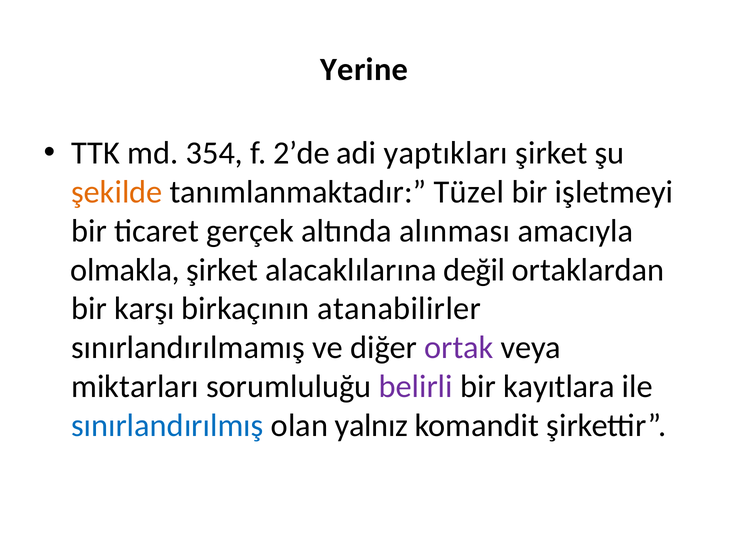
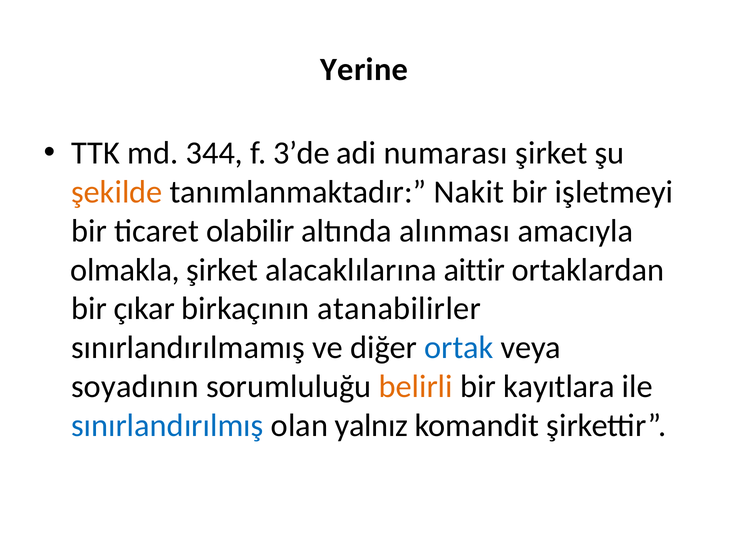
354: 354 -> 344 (214, 153)
2’de: 2’de -> 3’de (301, 153)
yaptıkları: yaptıkları -> numarası (446, 153)
Tüzel: Tüzel -> Nakit (469, 192)
gerçek: gerçek -> olabilir (250, 231)
değil: değil -> aittir (474, 270)
karşı: karşı -> çıkar (144, 309)
ortak colour: purple -> blue (459, 348)
miktarları: miktarları -> soyadının (135, 386)
belirli colour: purple -> orange (416, 386)
